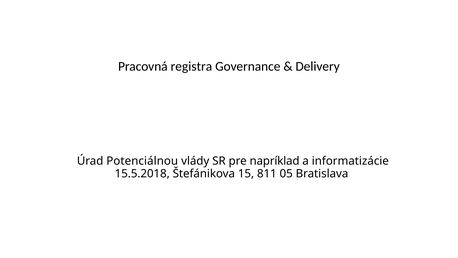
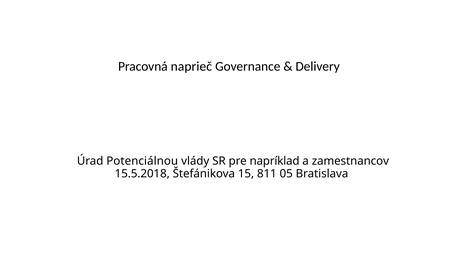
registra: registra -> naprieč (191, 66)
informatizácie: informatizácie -> zamestnancov (350, 161)
